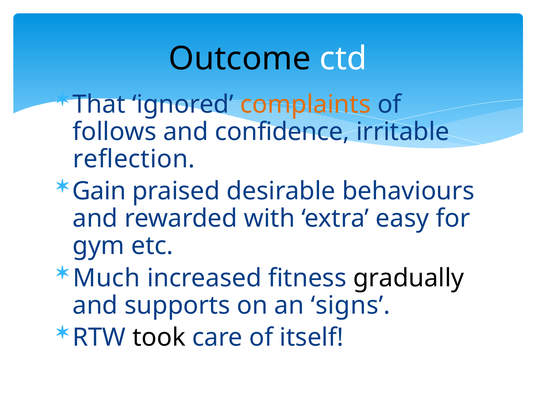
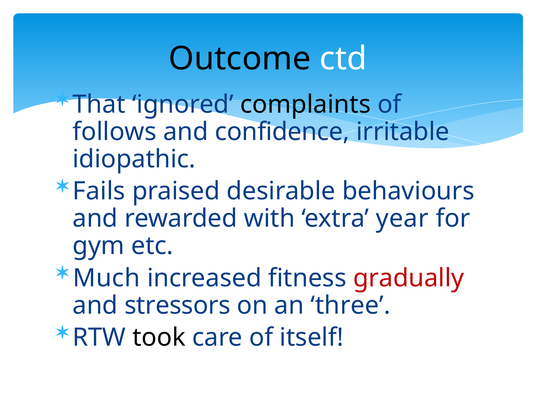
complaints colour: orange -> black (305, 105)
reflection: reflection -> idiopathic (134, 159)
Gain: Gain -> Fails (99, 191)
easy: easy -> year (402, 219)
gradually colour: black -> red (409, 278)
supports: supports -> stressors (177, 305)
signs: signs -> three (351, 305)
